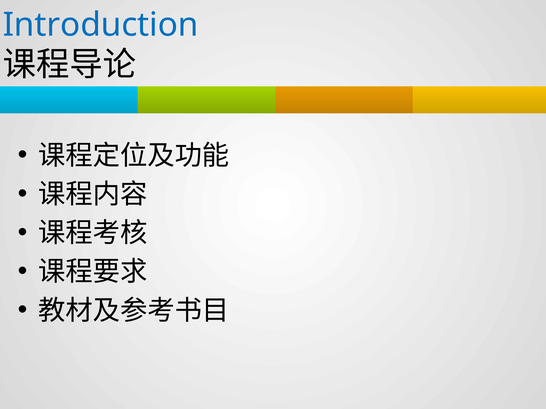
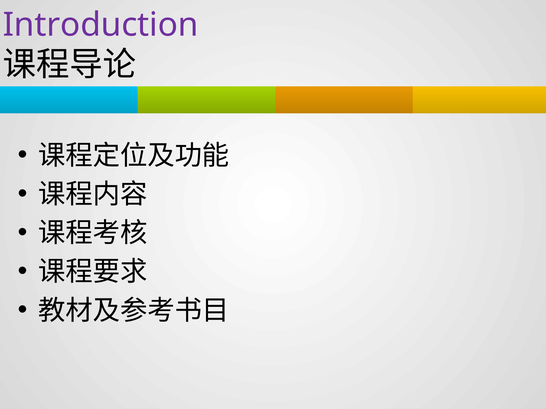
Introduction colour: blue -> purple (101, 25)
